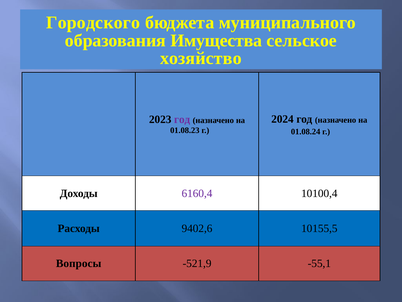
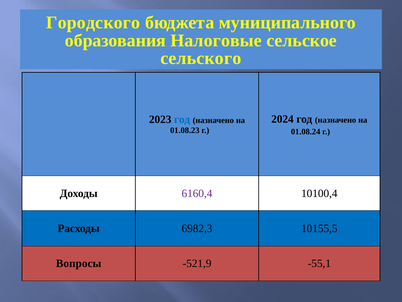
Имущества: Имущества -> Налоговые (216, 40)
хозяйство: хозяйство -> сельского (201, 58)
год colour: purple -> blue (182, 119)
9402,6: 9402,6 -> 6982,3 (197, 228)
